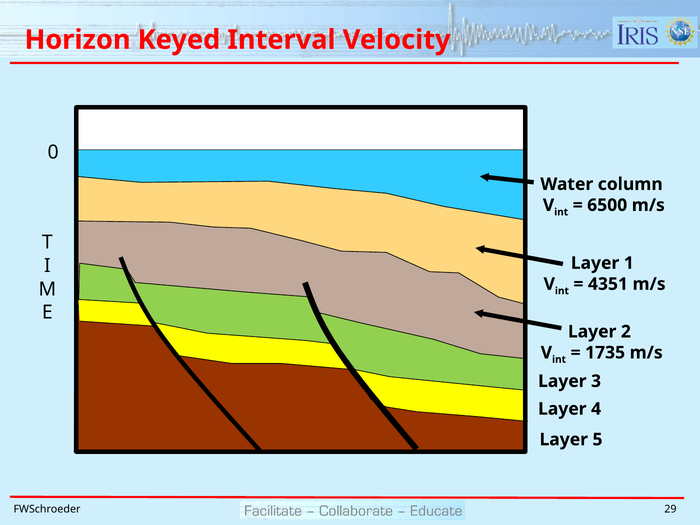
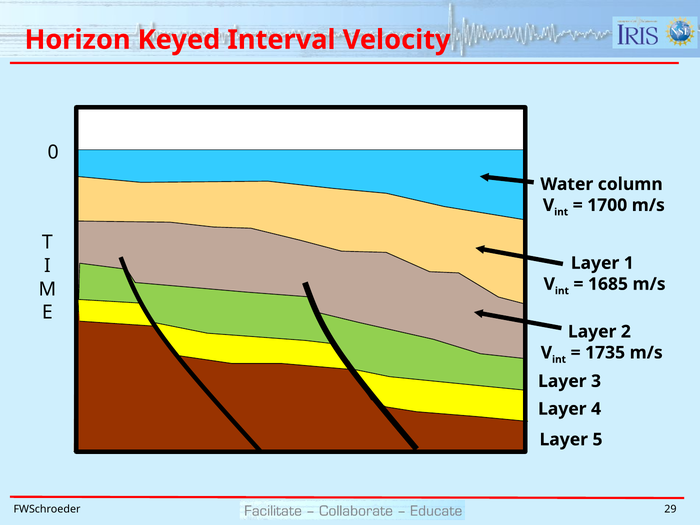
6500: 6500 -> 1700 (607, 205)
4351: 4351 -> 1685 (608, 284)
